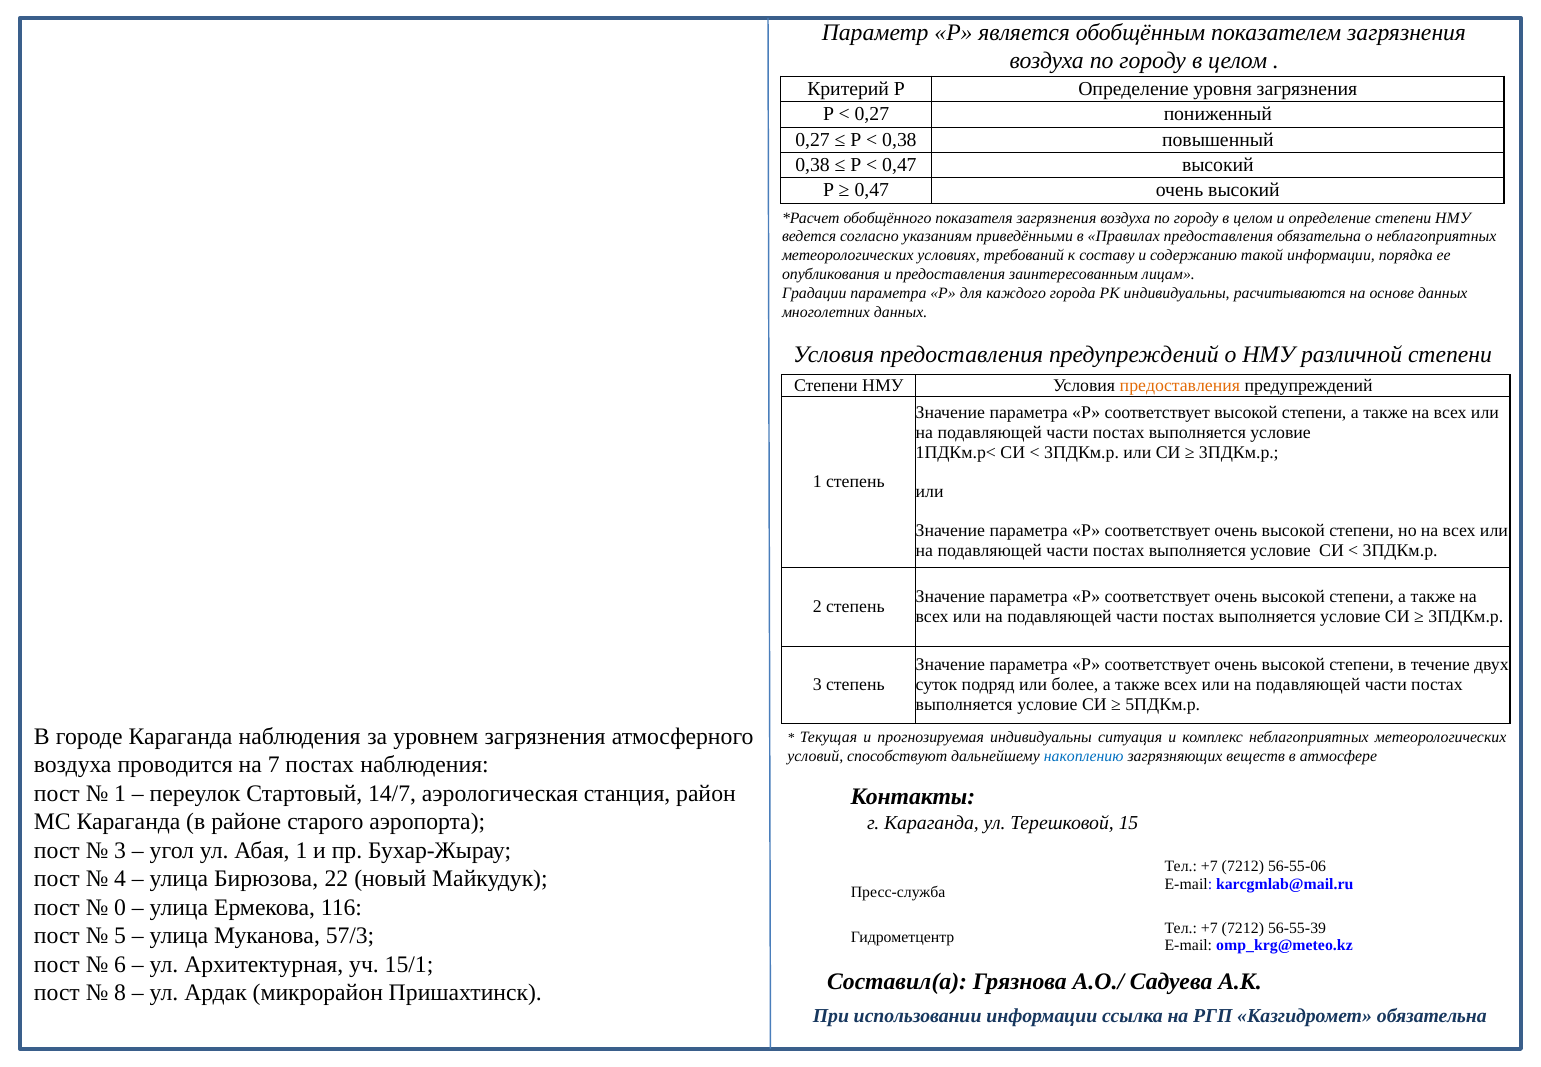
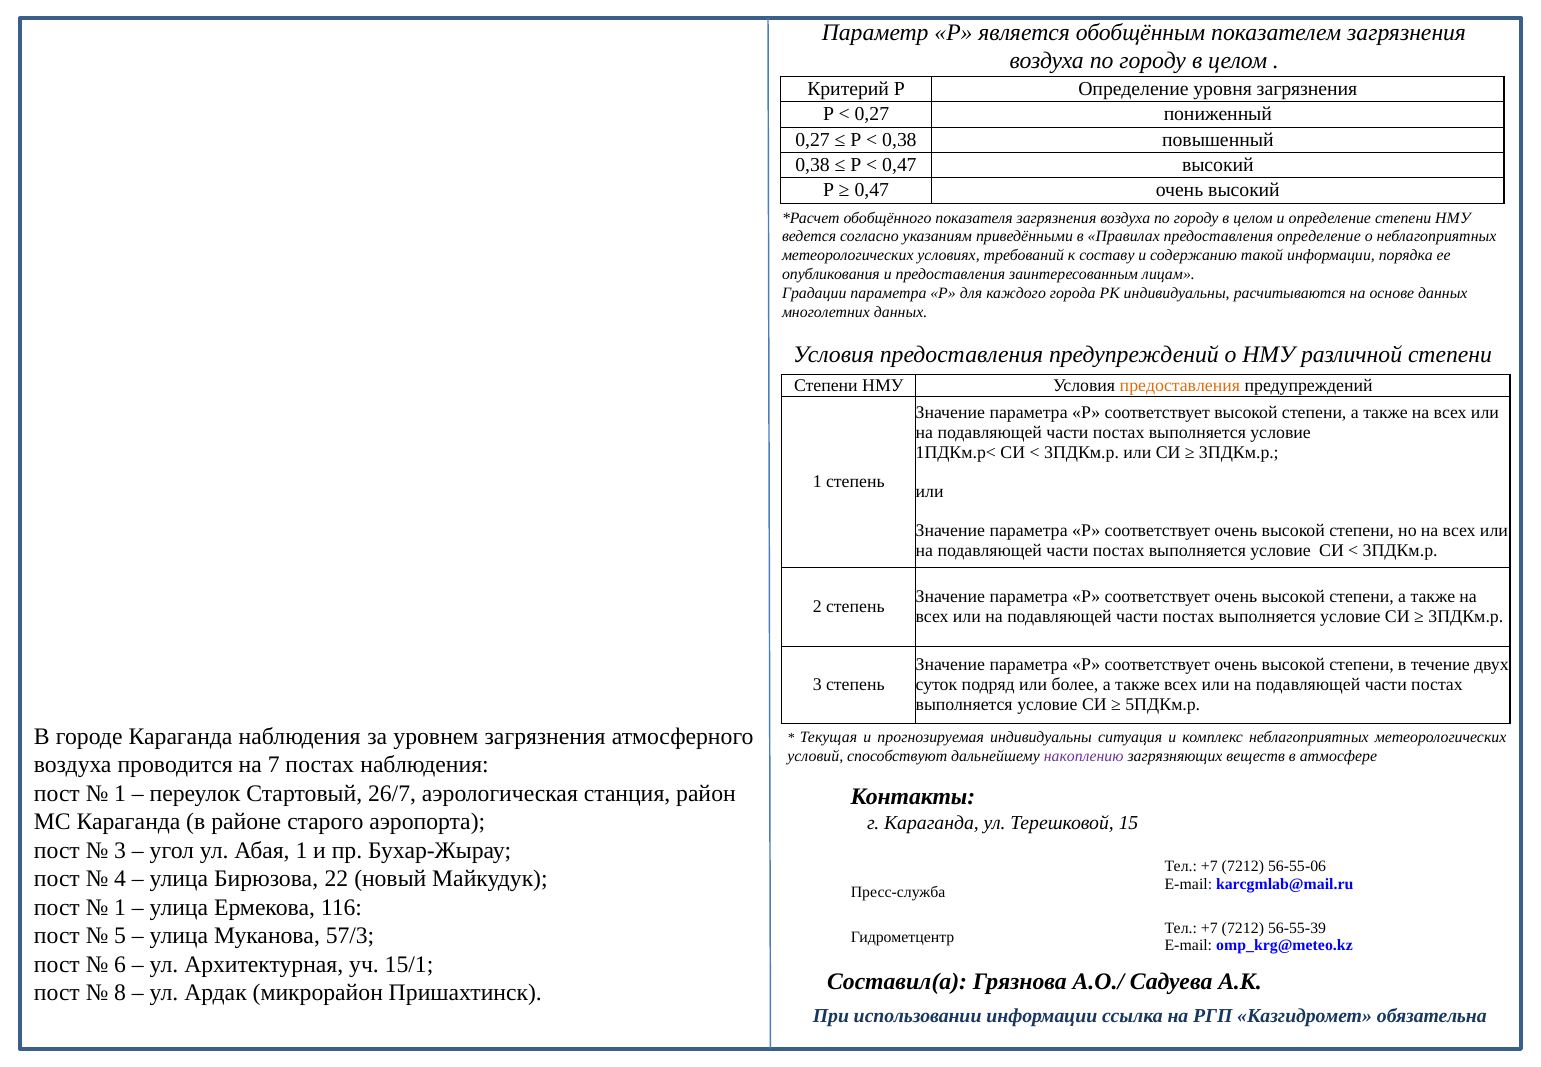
предоставления обязательна: обязательна -> определение (1319, 237)
накоплению colour: blue -> purple (1084, 757)
14/7: 14/7 -> 26/7 (392, 793)
0: 0 -> 1 (120, 907)
